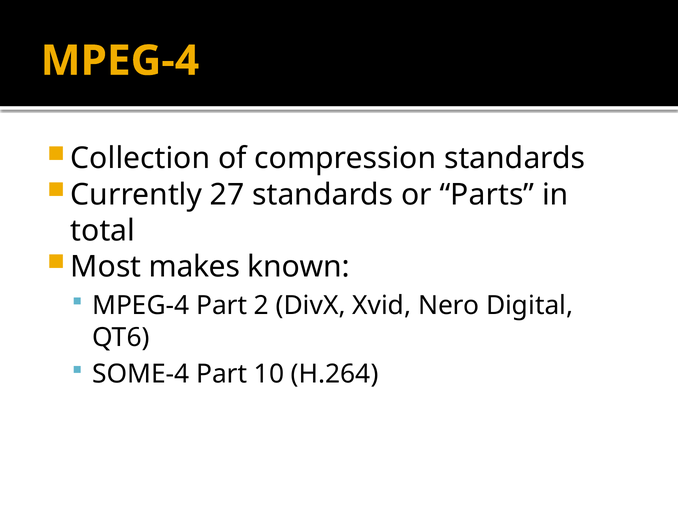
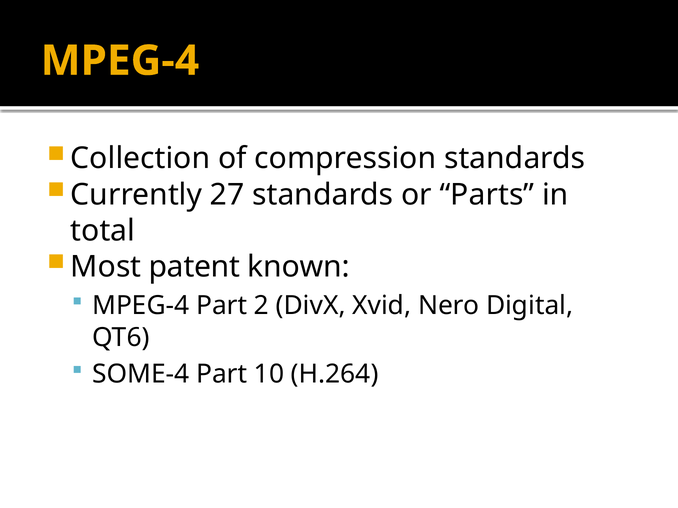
makes: makes -> patent (194, 267)
